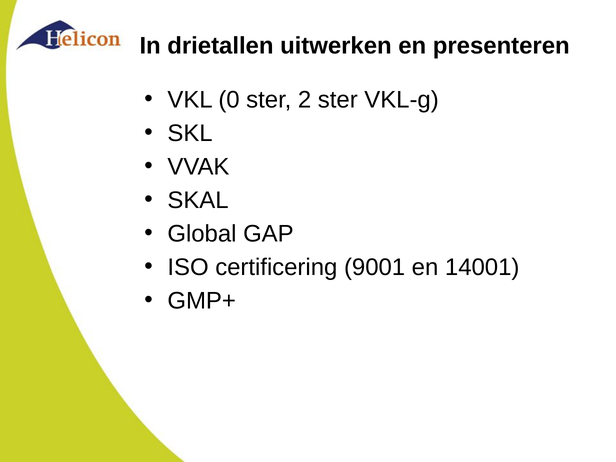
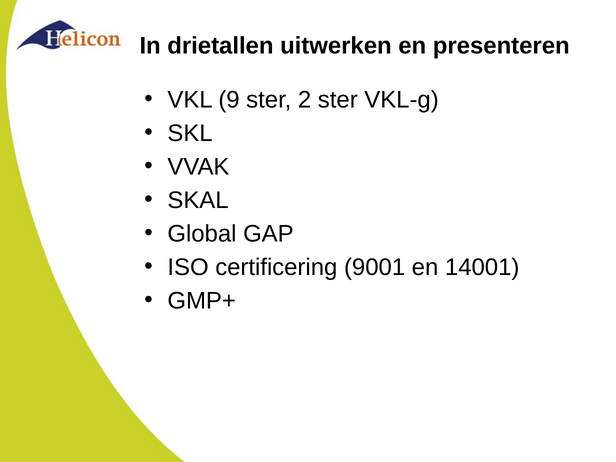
0: 0 -> 9 (229, 100)
